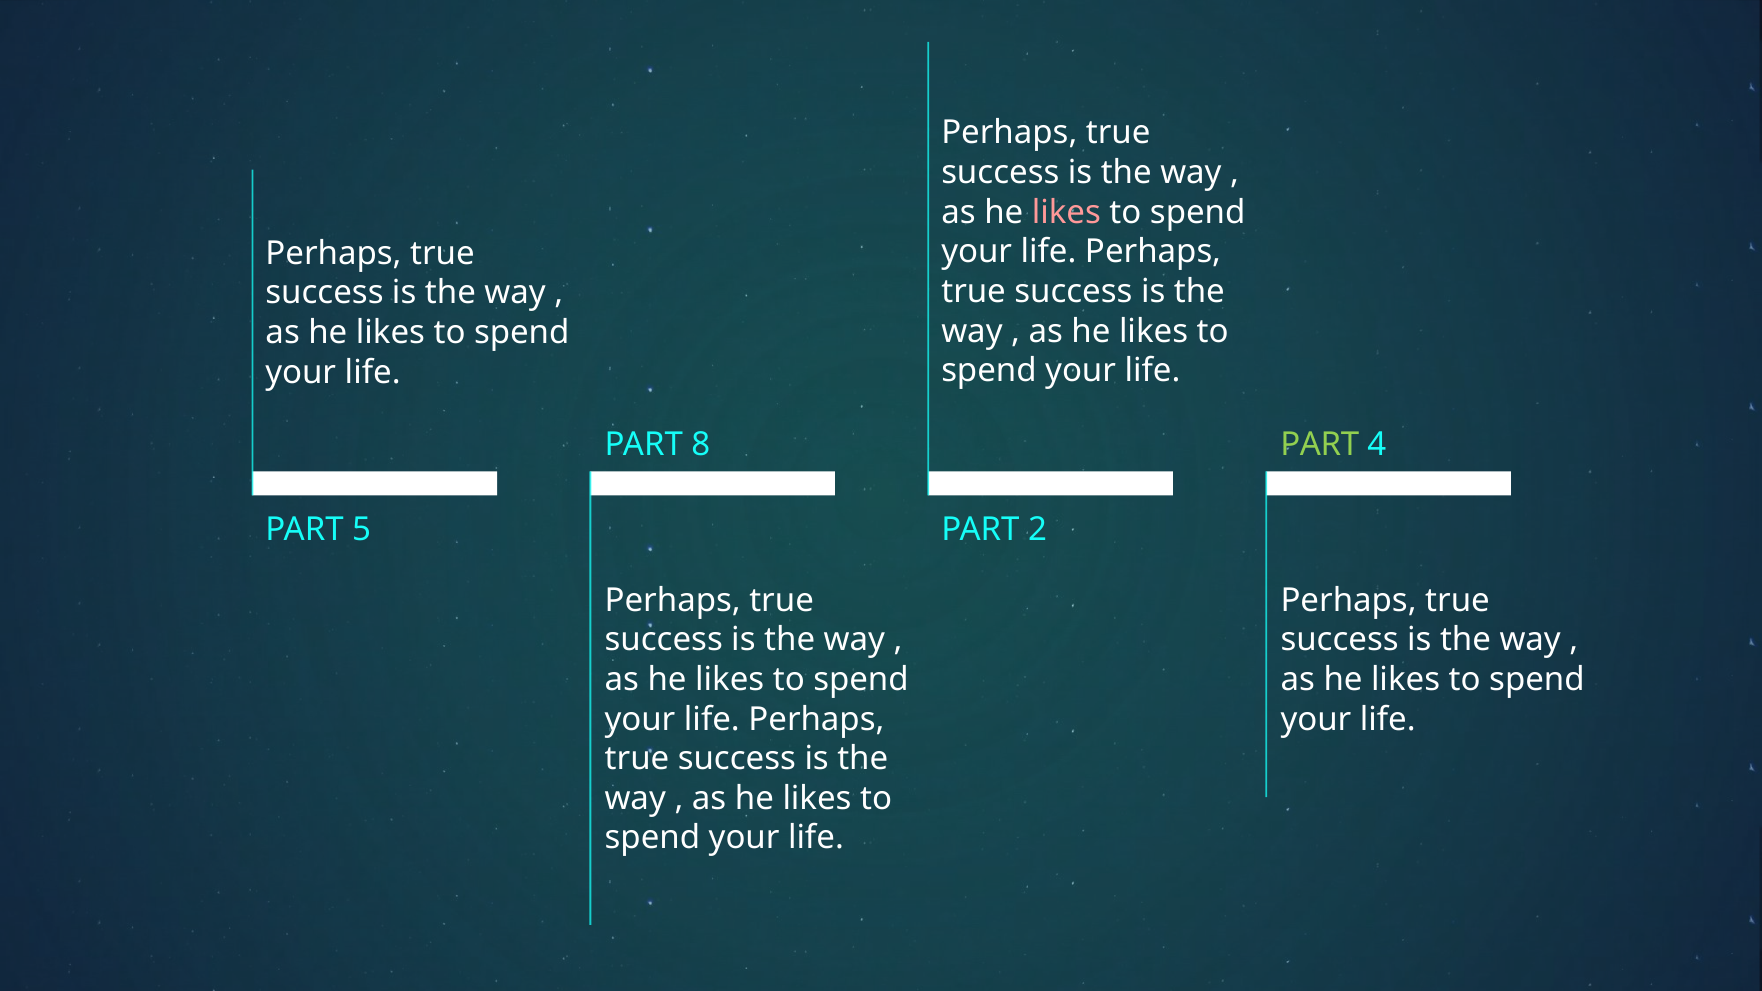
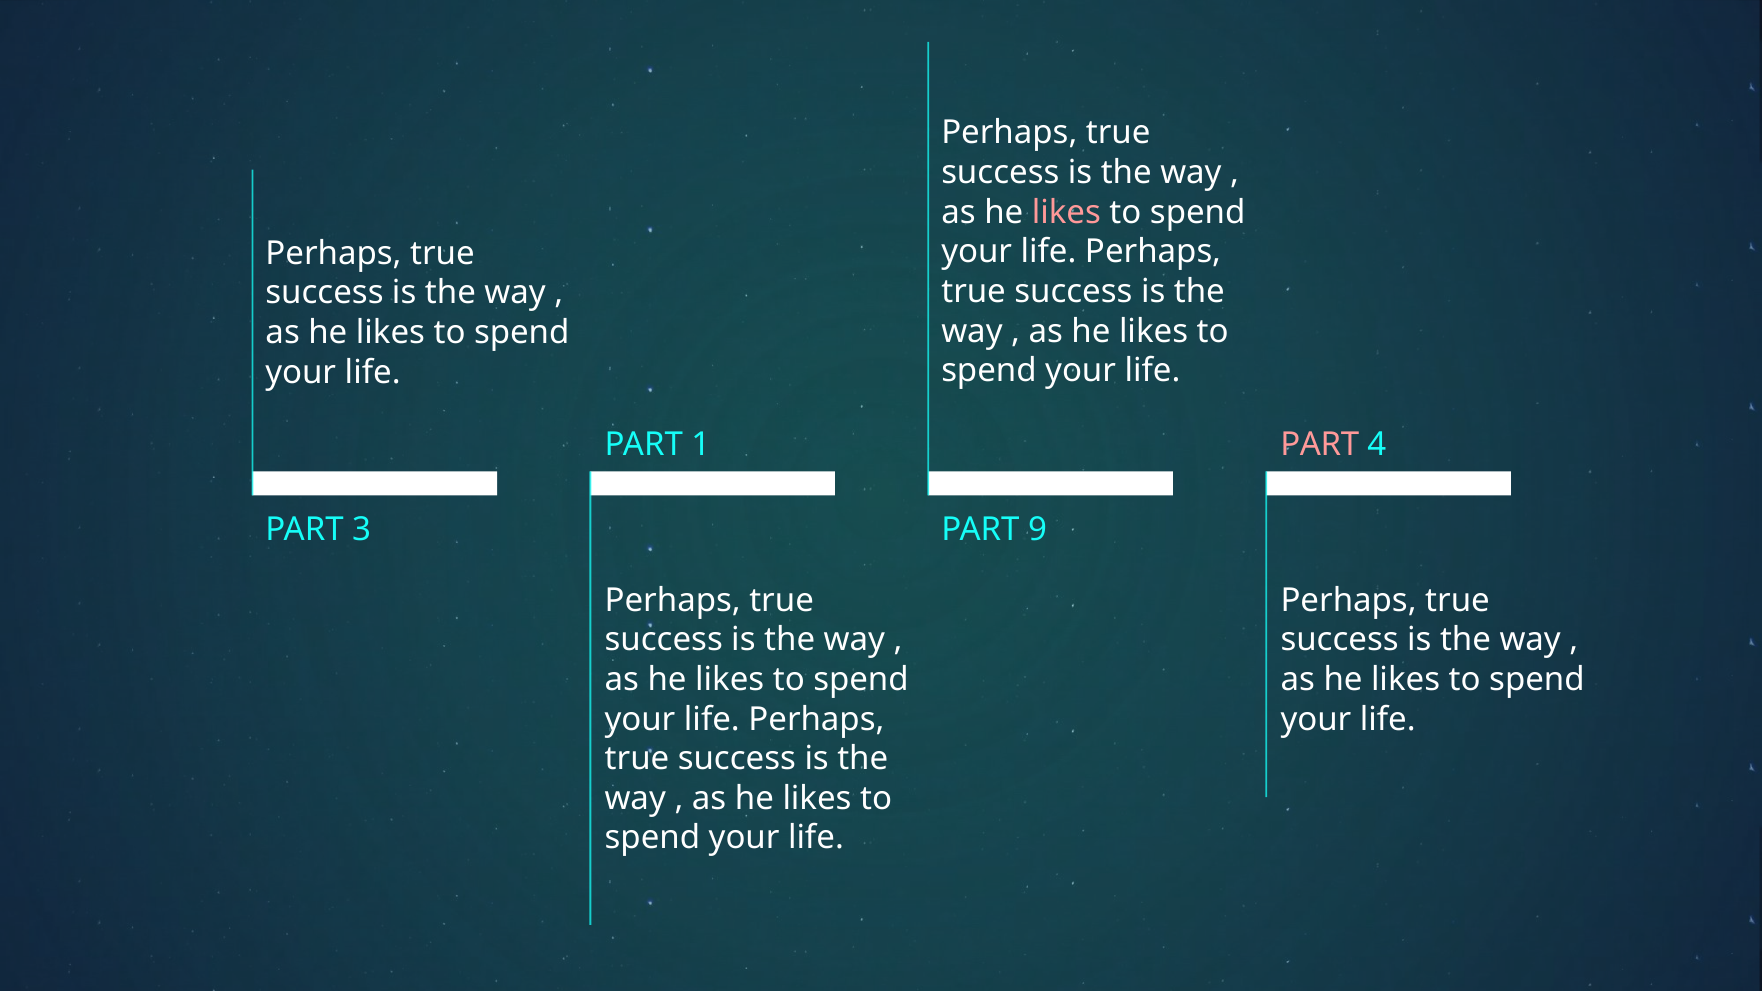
8: 8 -> 1 (701, 444)
PART colour: light green -> pink (1320, 444)
5: 5 -> 3 (362, 530)
2: 2 -> 9 (1037, 530)
